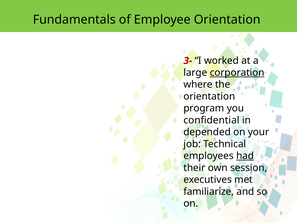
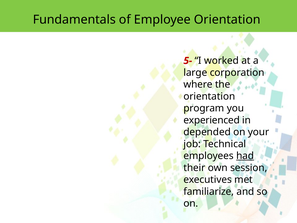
3-: 3- -> 5- (188, 61)
corporation underline: present -> none (237, 73)
confidential: confidential -> experienced (212, 120)
